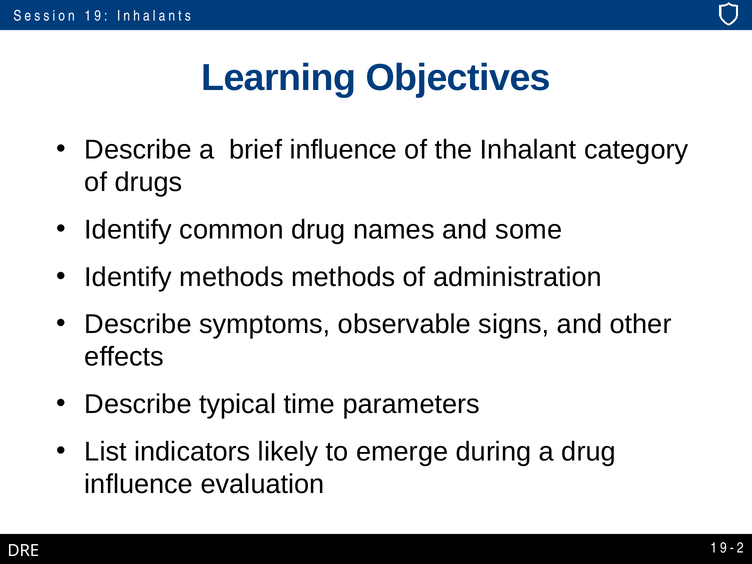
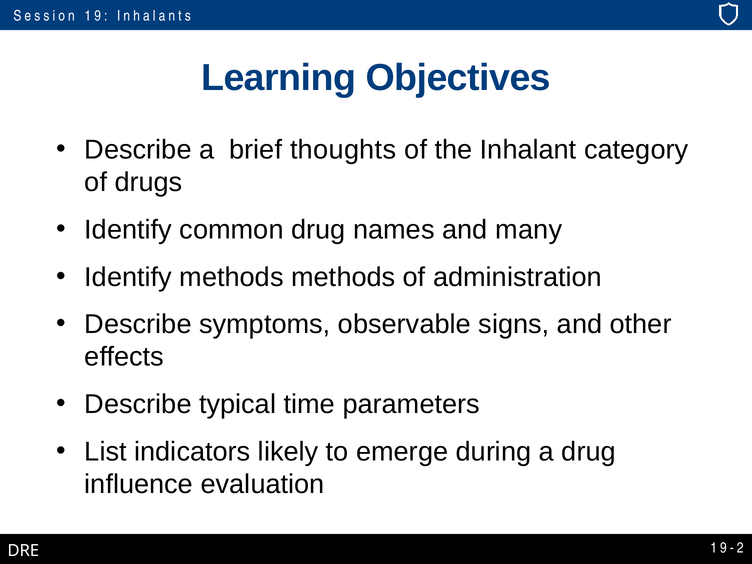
brief influence: influence -> thoughts (343, 150)
some: some -> many (529, 230)
